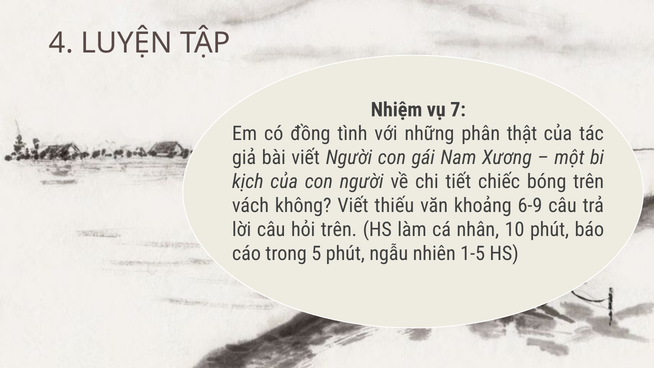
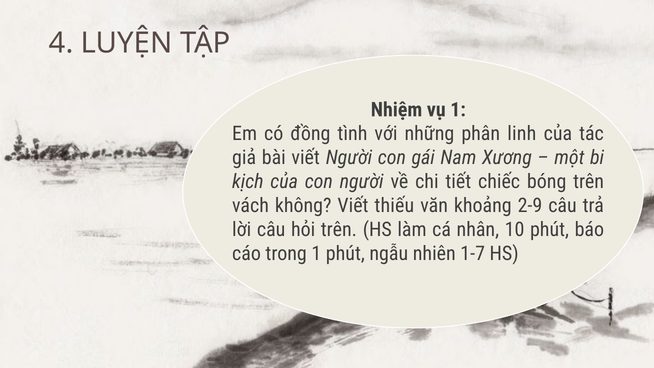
vụ 7: 7 -> 1 (458, 110)
thật: thật -> linh (522, 134)
6-9: 6-9 -> 2-9 (530, 206)
trong 5: 5 -> 1 (316, 253)
1-5: 1-5 -> 1-7 (473, 253)
